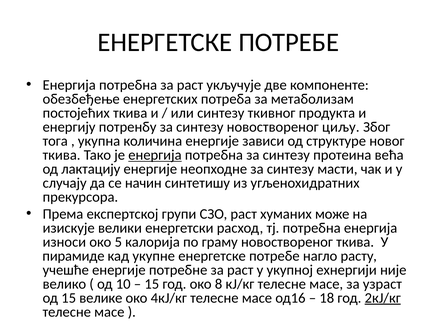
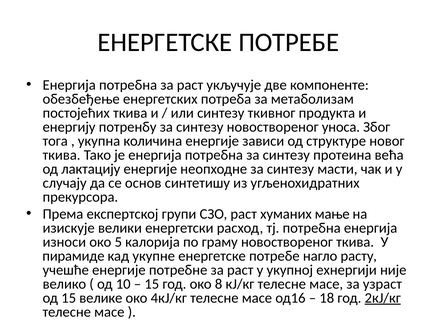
циљу: циљу -> уноса (341, 127)
енергија underline: present -> none (155, 155)
начин: начин -> основ (143, 183)
може: може -> мање (332, 214)
